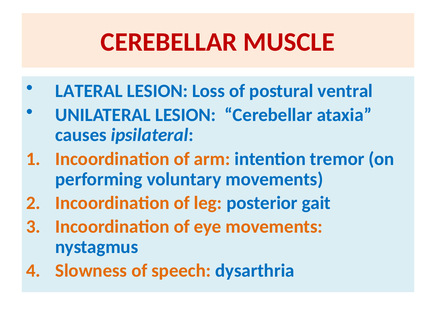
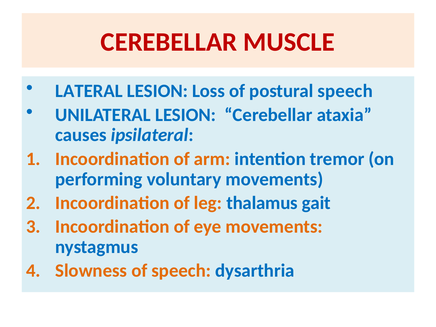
postural ventral: ventral -> speech (345, 91)
posterior: posterior -> thalamus (262, 203)
